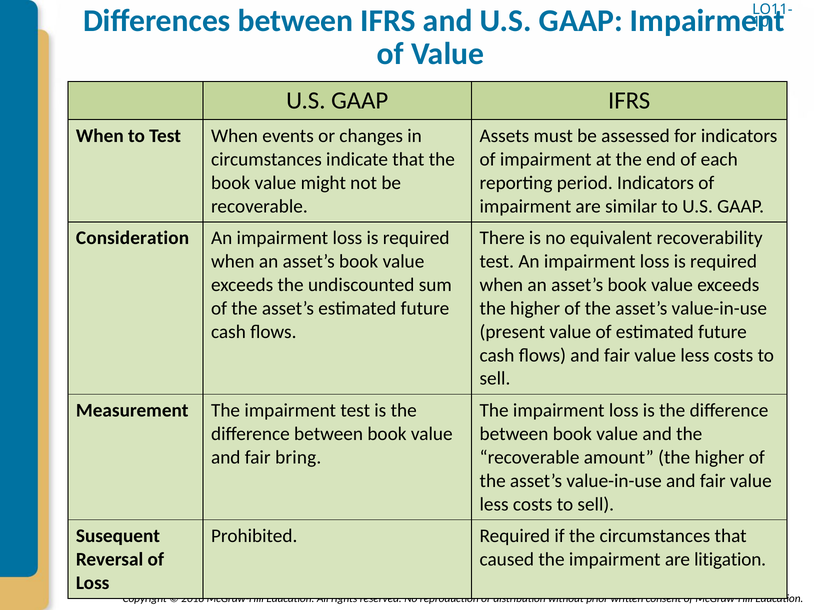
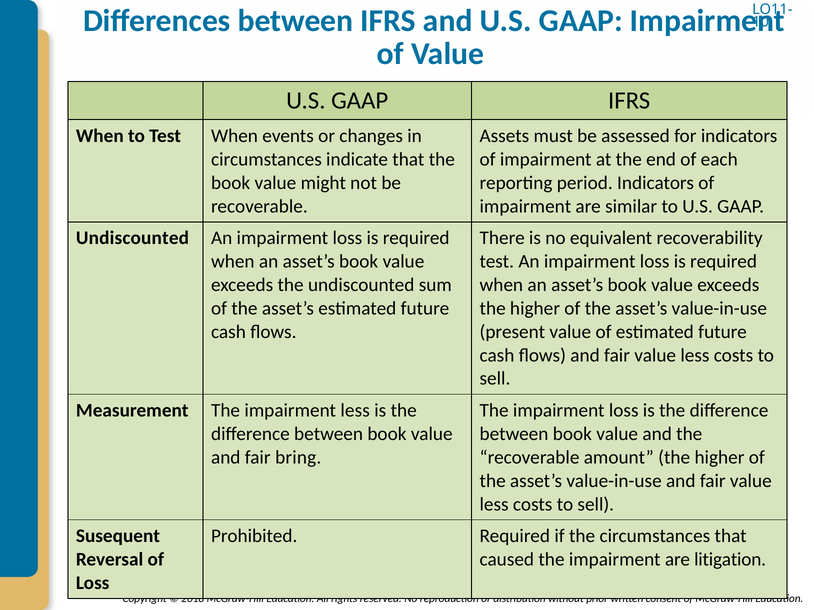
Consideration: Consideration -> Undiscounted (133, 238)
impairment test: test -> less (355, 411)
